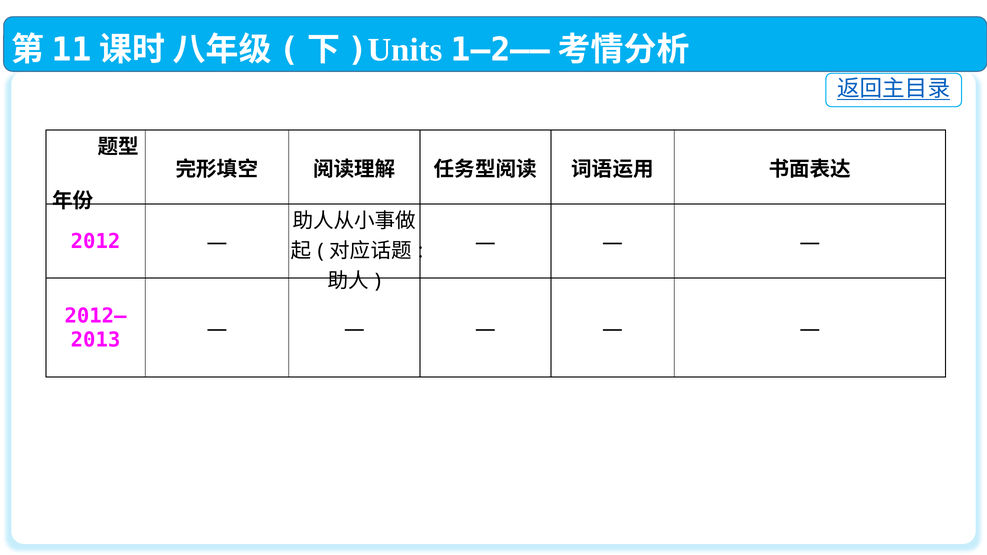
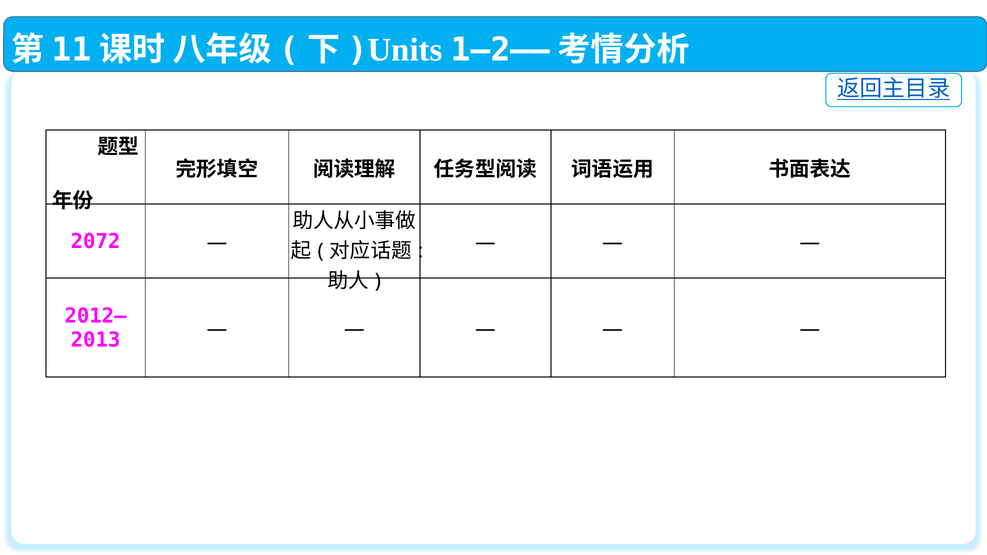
2012: 2012 -> 2072 (96, 242)
